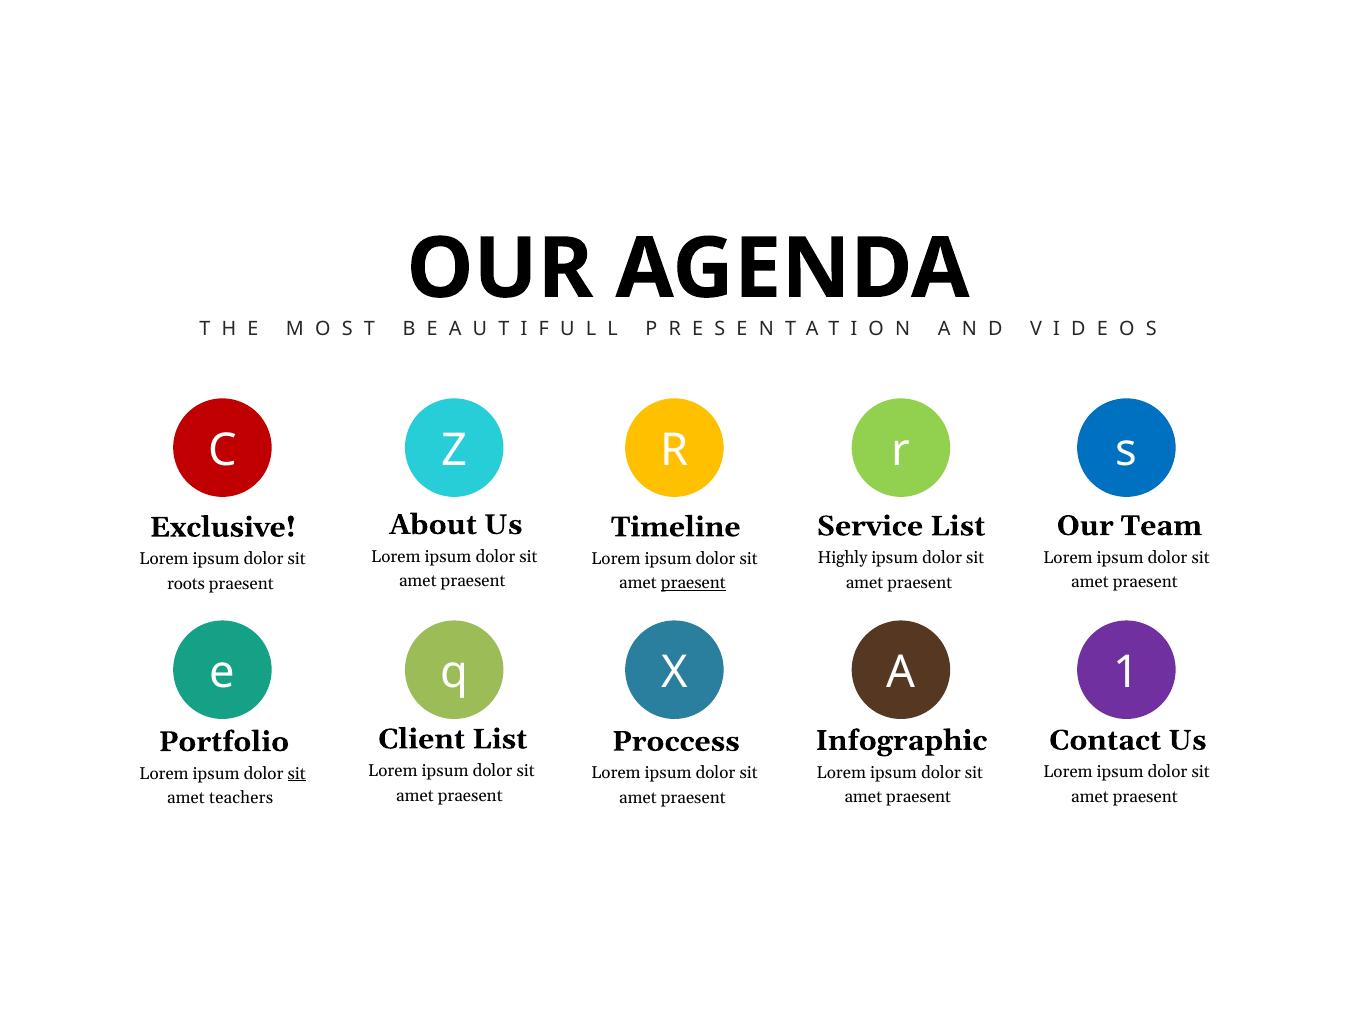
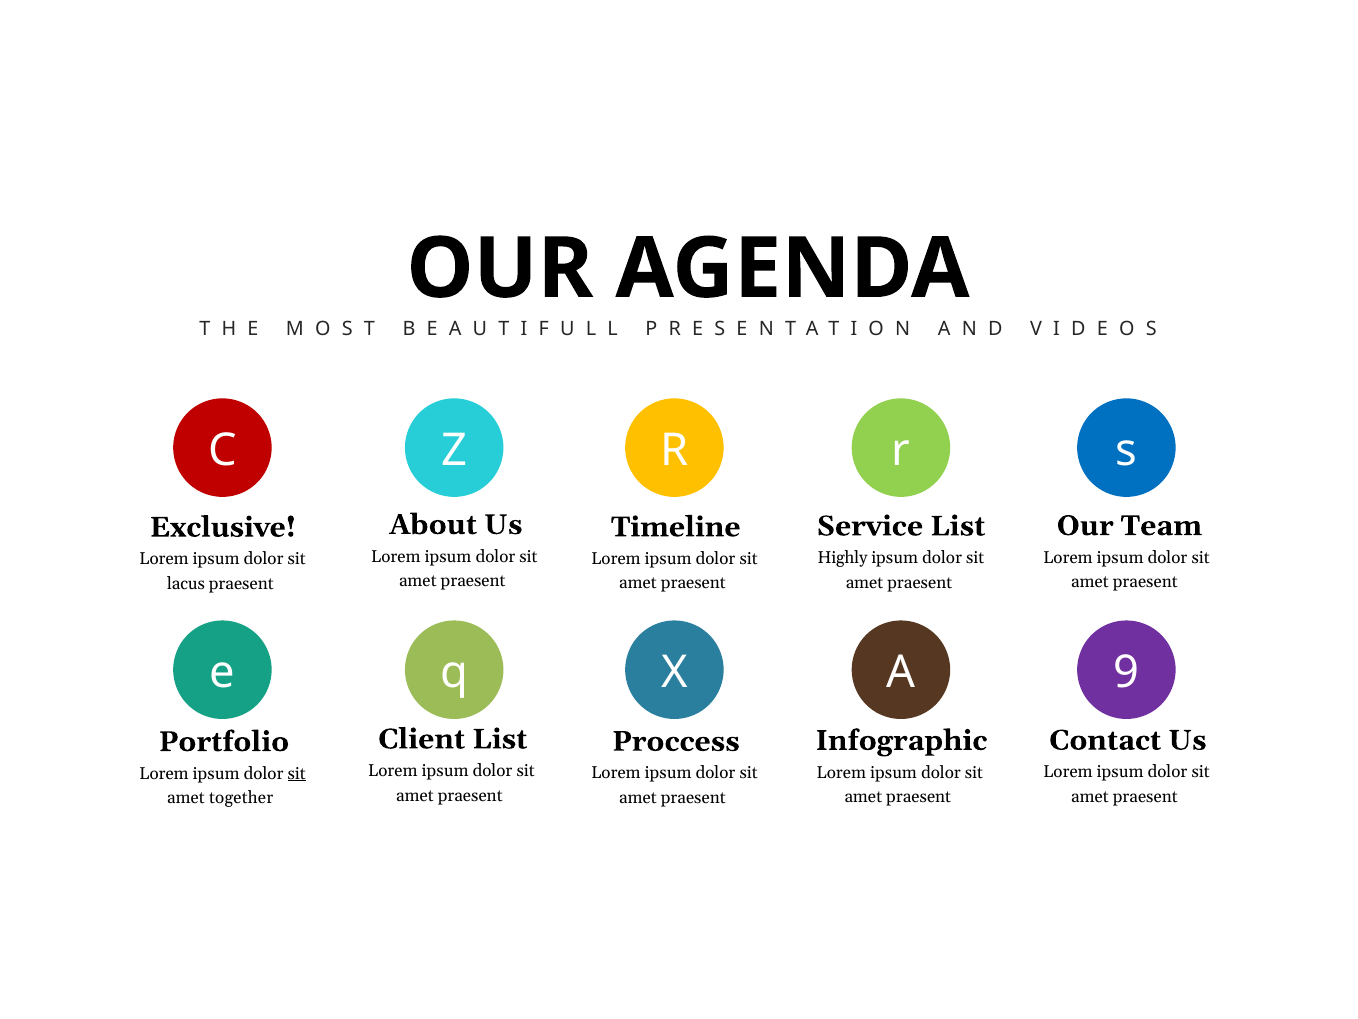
praesent underline: present -> none (693, 583)
roots: roots -> lacus (186, 583)
1: 1 -> 9 (1126, 673)
teachers: teachers -> together (241, 798)
